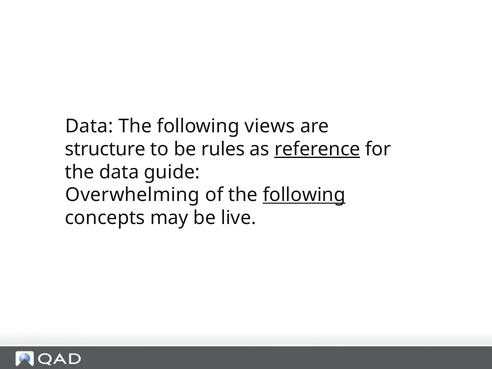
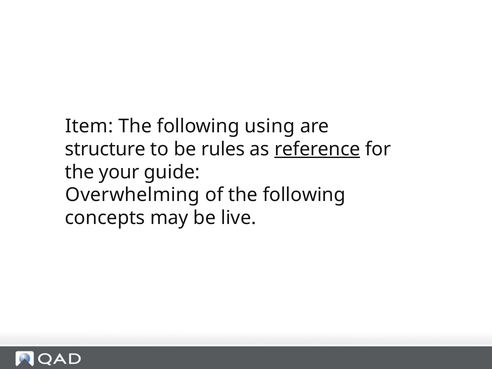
Data: Data -> Item (89, 126)
views: views -> using (270, 126)
the data: data -> your (119, 172)
following underline: present -> none (304, 195)
